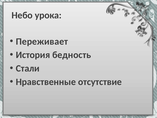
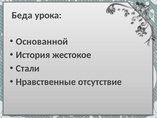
Небо: Небо -> Беда (22, 15)
Переживает: Переживает -> Основанной (42, 41)
бедность: бедность -> жестокое (72, 55)
